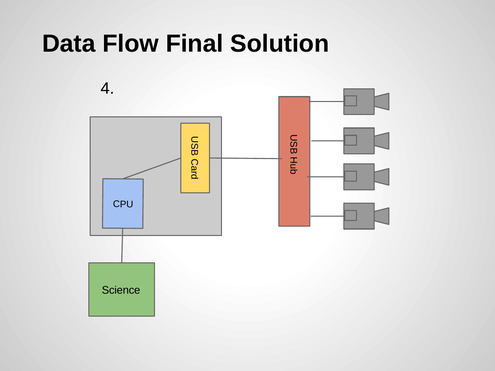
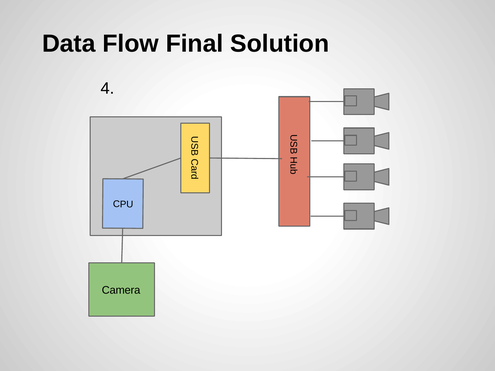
Science: Science -> Camera (121, 290)
